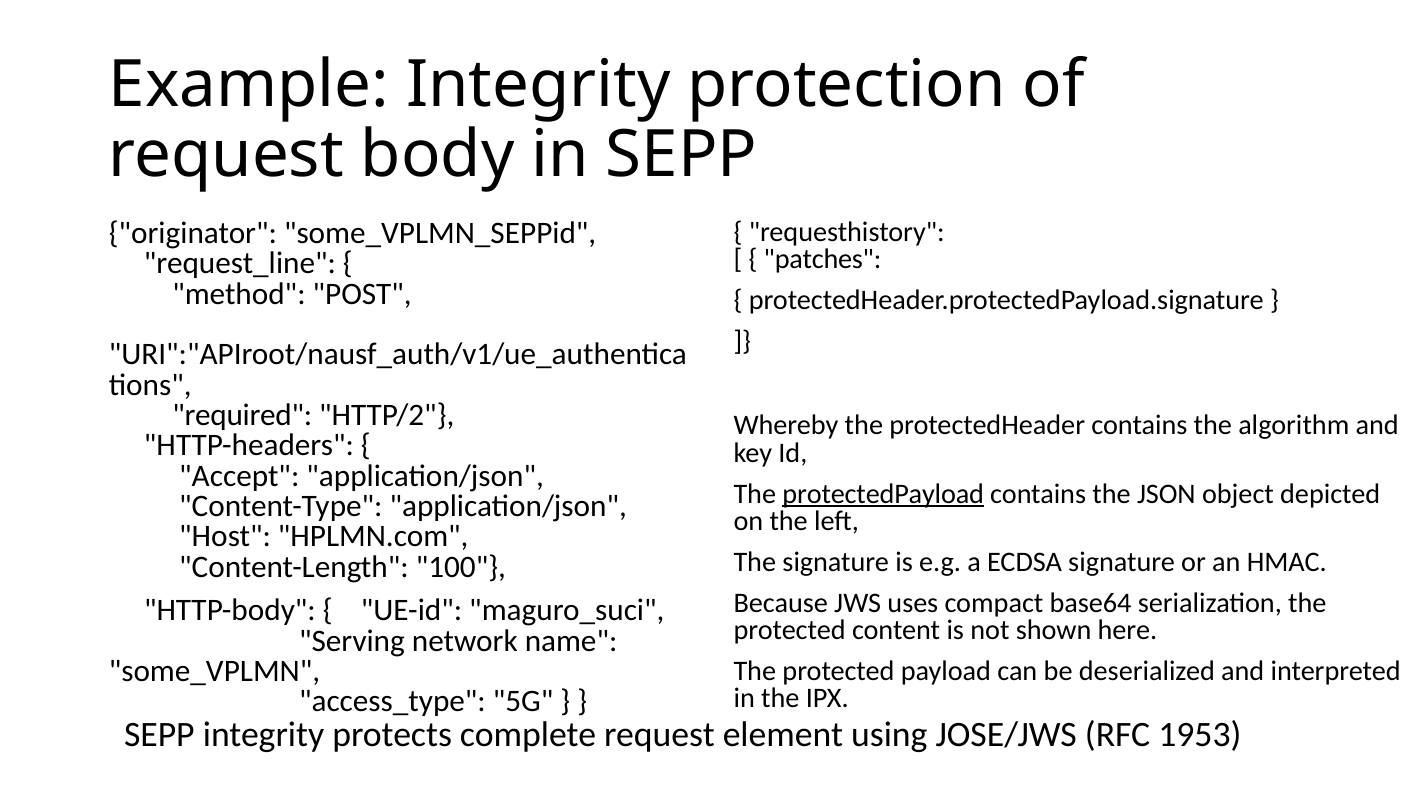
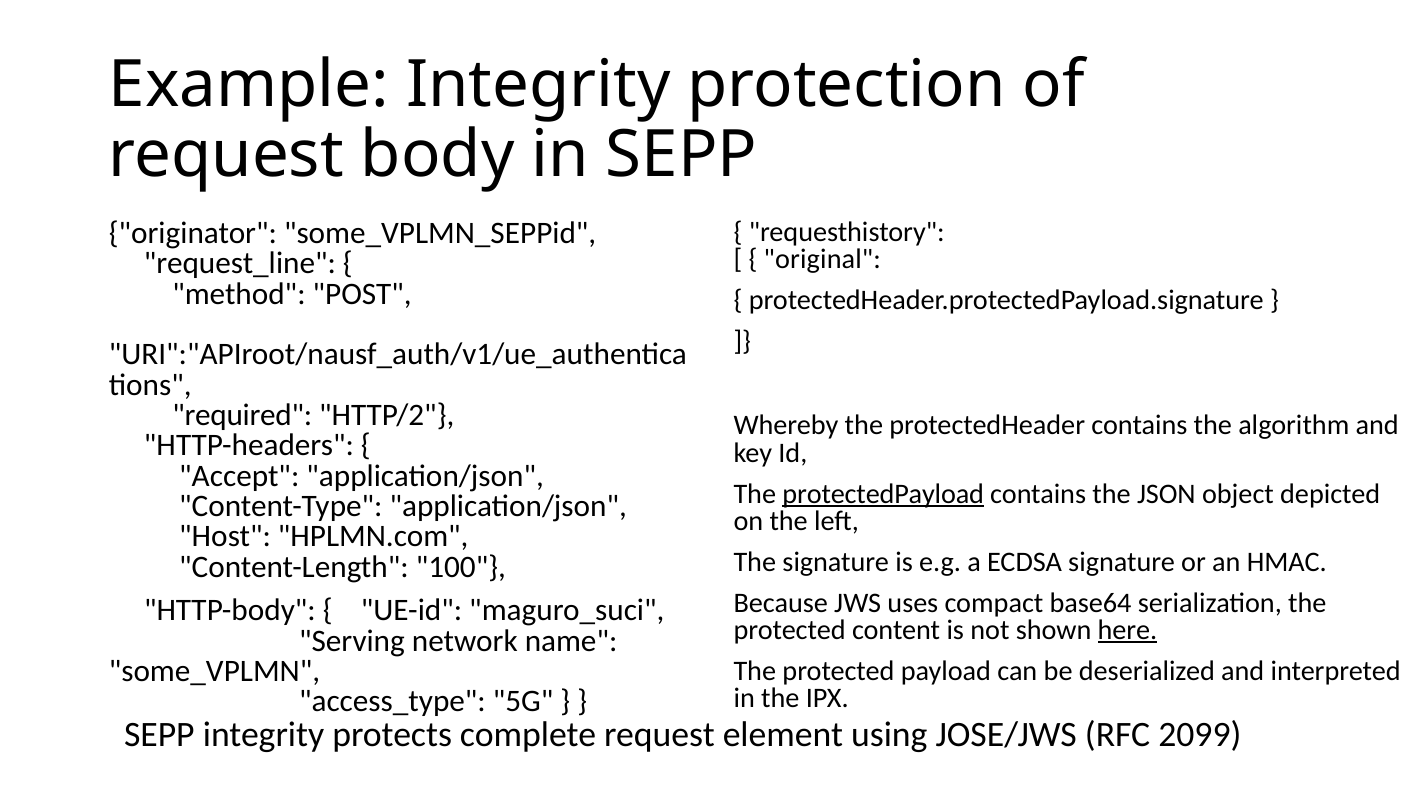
patches: patches -> original (822, 259)
here underline: none -> present (1127, 630)
1953: 1953 -> 2099 (1200, 735)
